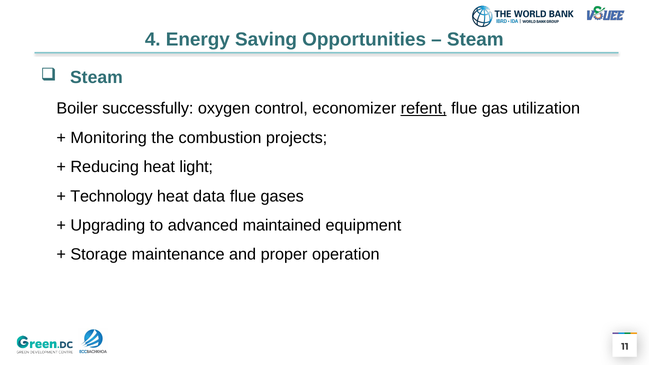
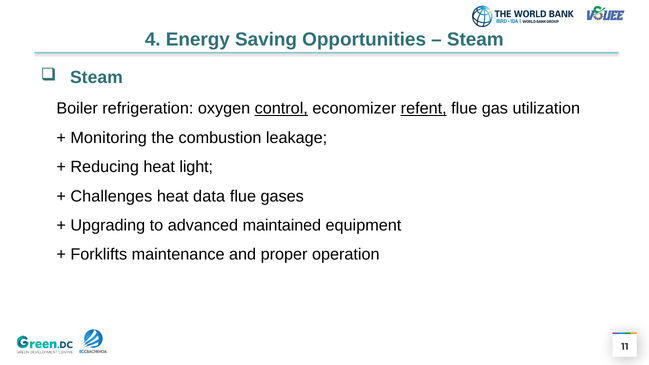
successfully: successfully -> refrigeration (148, 109)
control underline: none -> present (281, 109)
projects: projects -> leakage (297, 138)
Technology: Technology -> Challenges (111, 196)
Storage: Storage -> Forklifts (99, 255)
